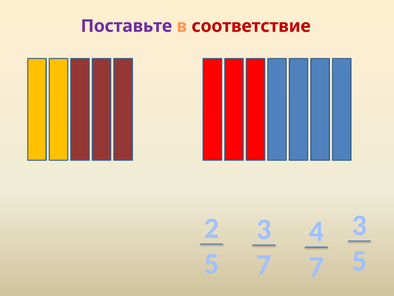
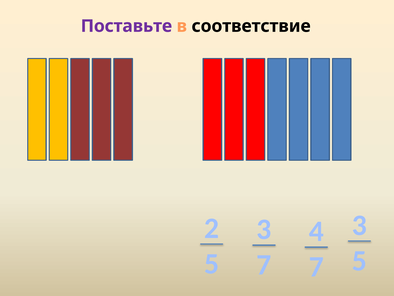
соответствие colour: red -> black (251, 26)
